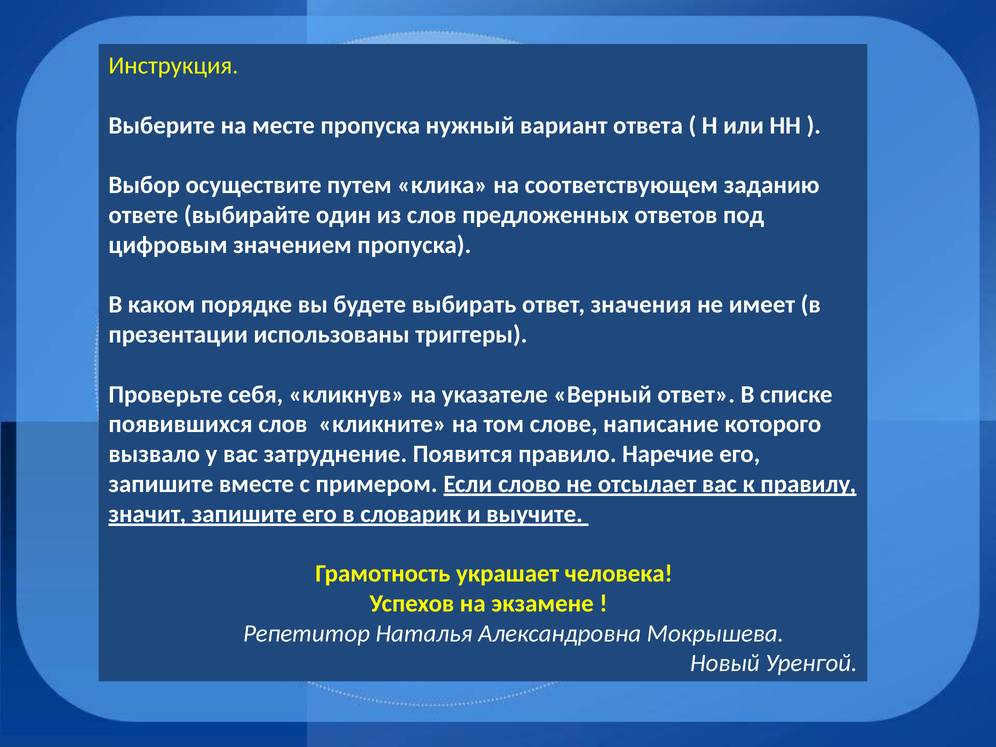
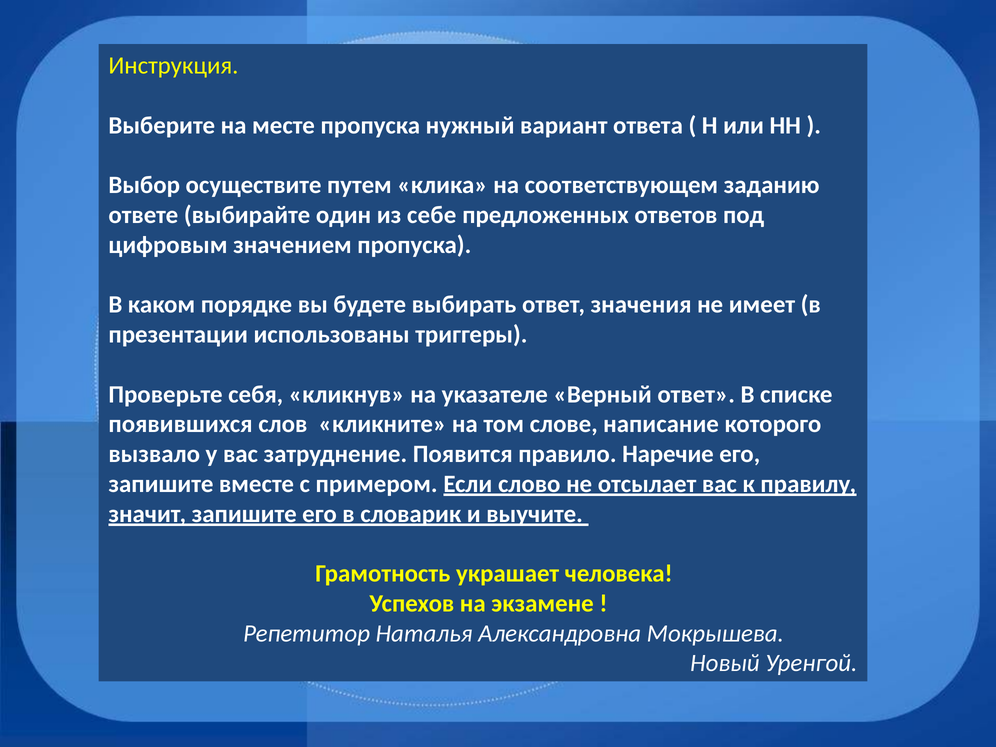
из слов: слов -> себе (432, 215)
